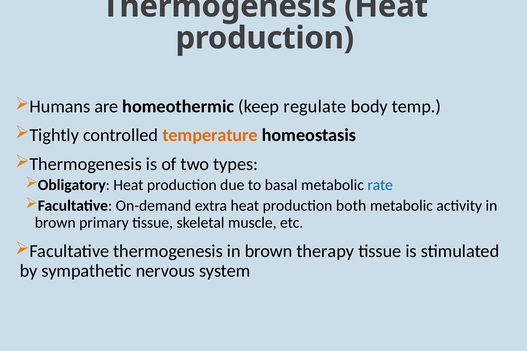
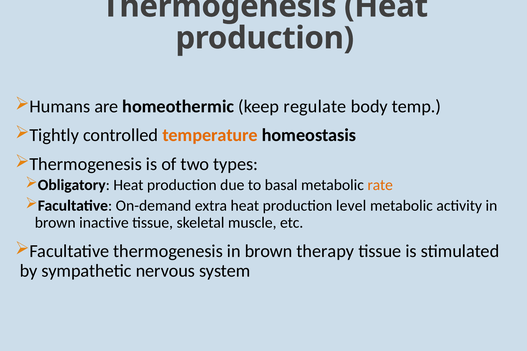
rate colour: blue -> orange (380, 185)
both: both -> level (351, 206)
primary: primary -> inactive (104, 223)
